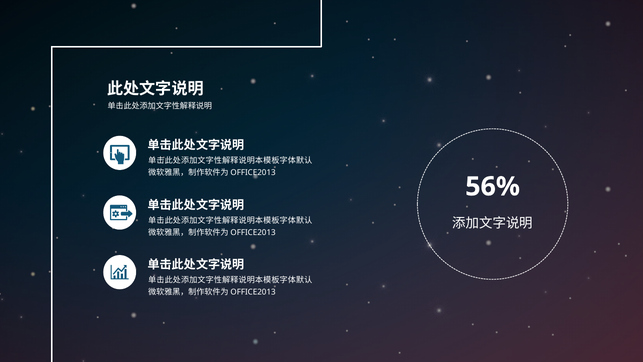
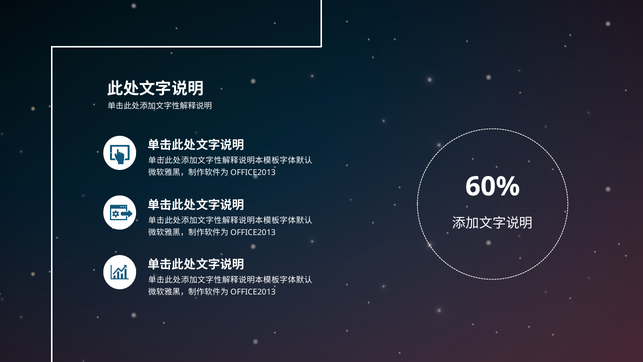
56%: 56% -> 60% (493, 186)
